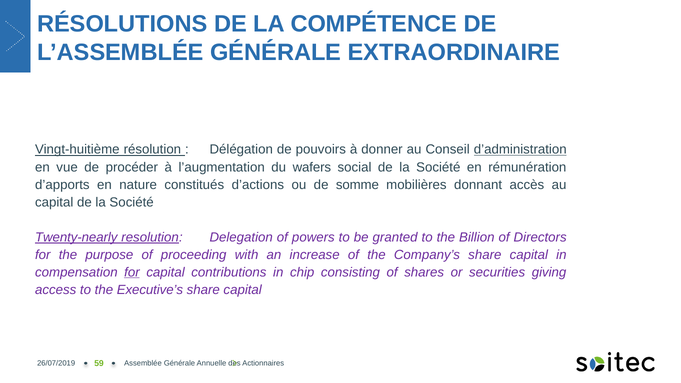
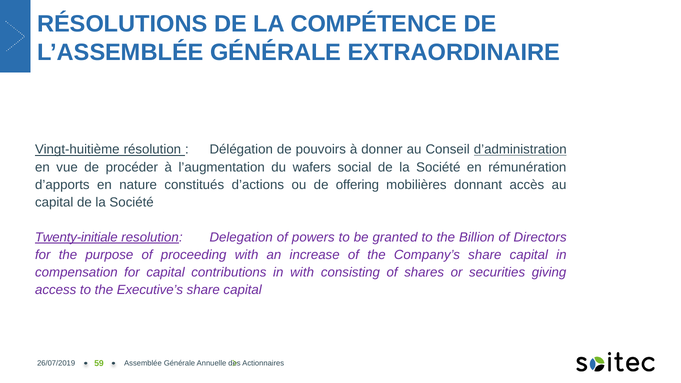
somme: somme -> offering (357, 185)
Twenty-nearly: Twenty-nearly -> Twenty-initiale (76, 237)
for underline: present -> none (132, 272)
in chip: chip -> with (302, 272)
